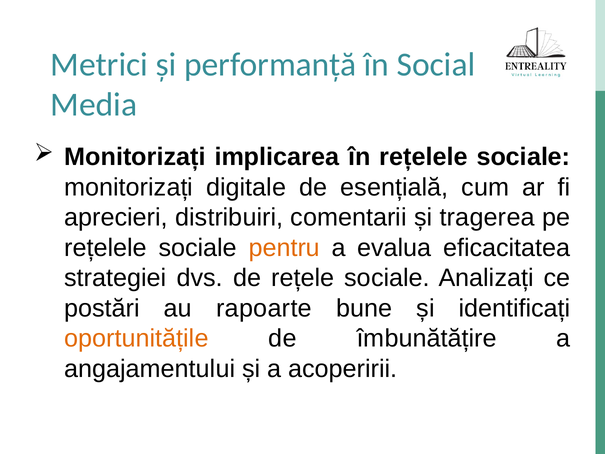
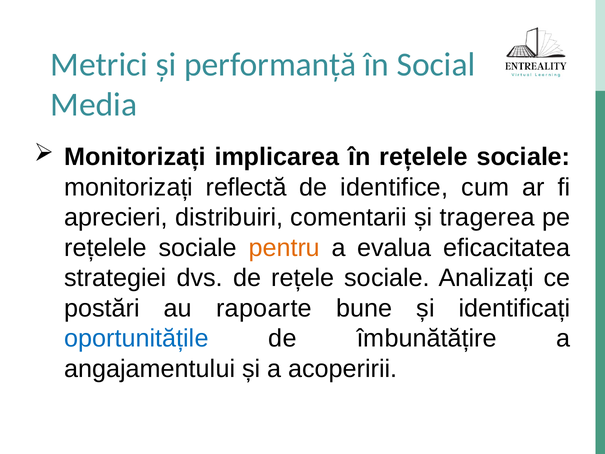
digitale: digitale -> reflectă (246, 187)
esențială: esențială -> identifice (394, 187)
oportunitățile colour: orange -> blue (136, 338)
